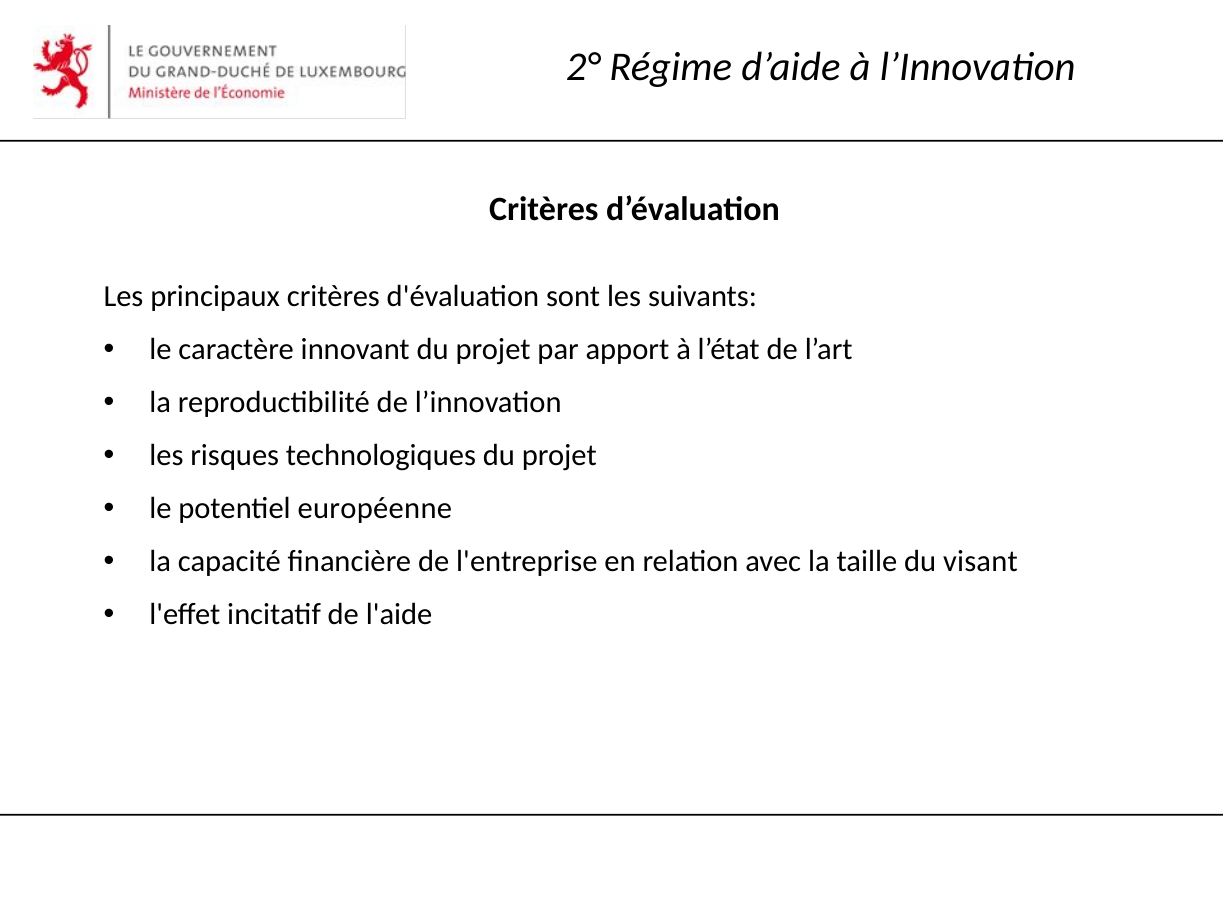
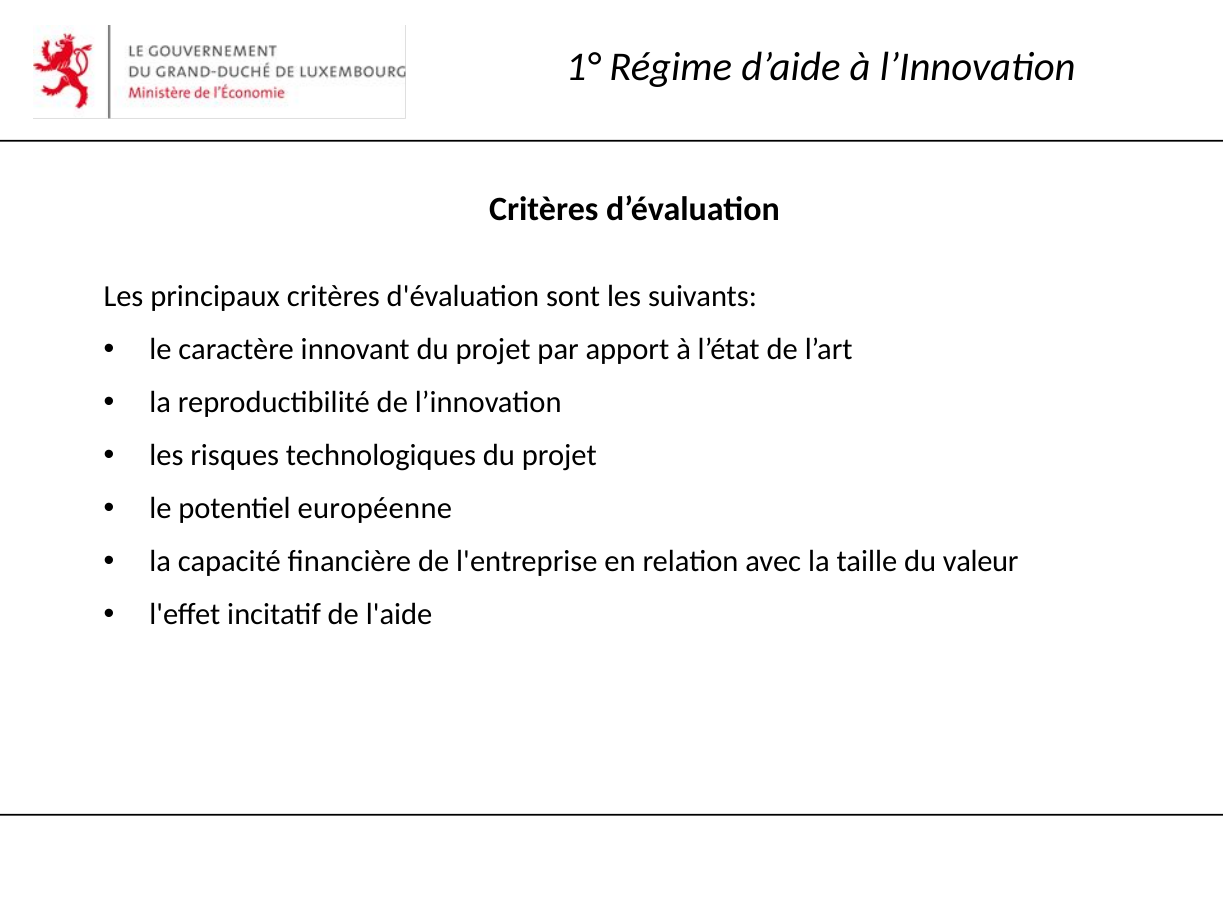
2°: 2° -> 1° (583, 67)
visant: visant -> valeur (981, 562)
